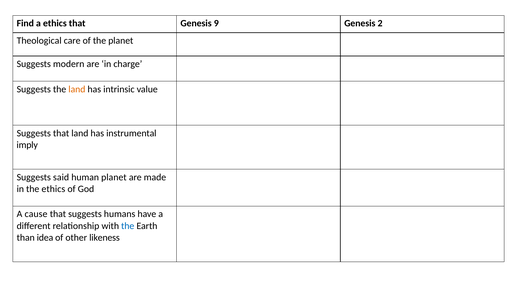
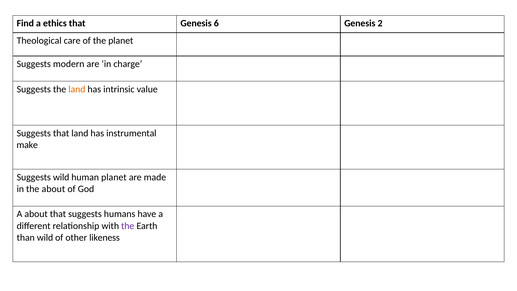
9: 9 -> 6 (216, 23)
imply: imply -> make (27, 145)
Suggests said: said -> wild (61, 177)
the ethics: ethics -> about (53, 189)
A cause: cause -> about (36, 214)
the colour: blue -> purple (128, 226)
than idea: idea -> wild (45, 238)
